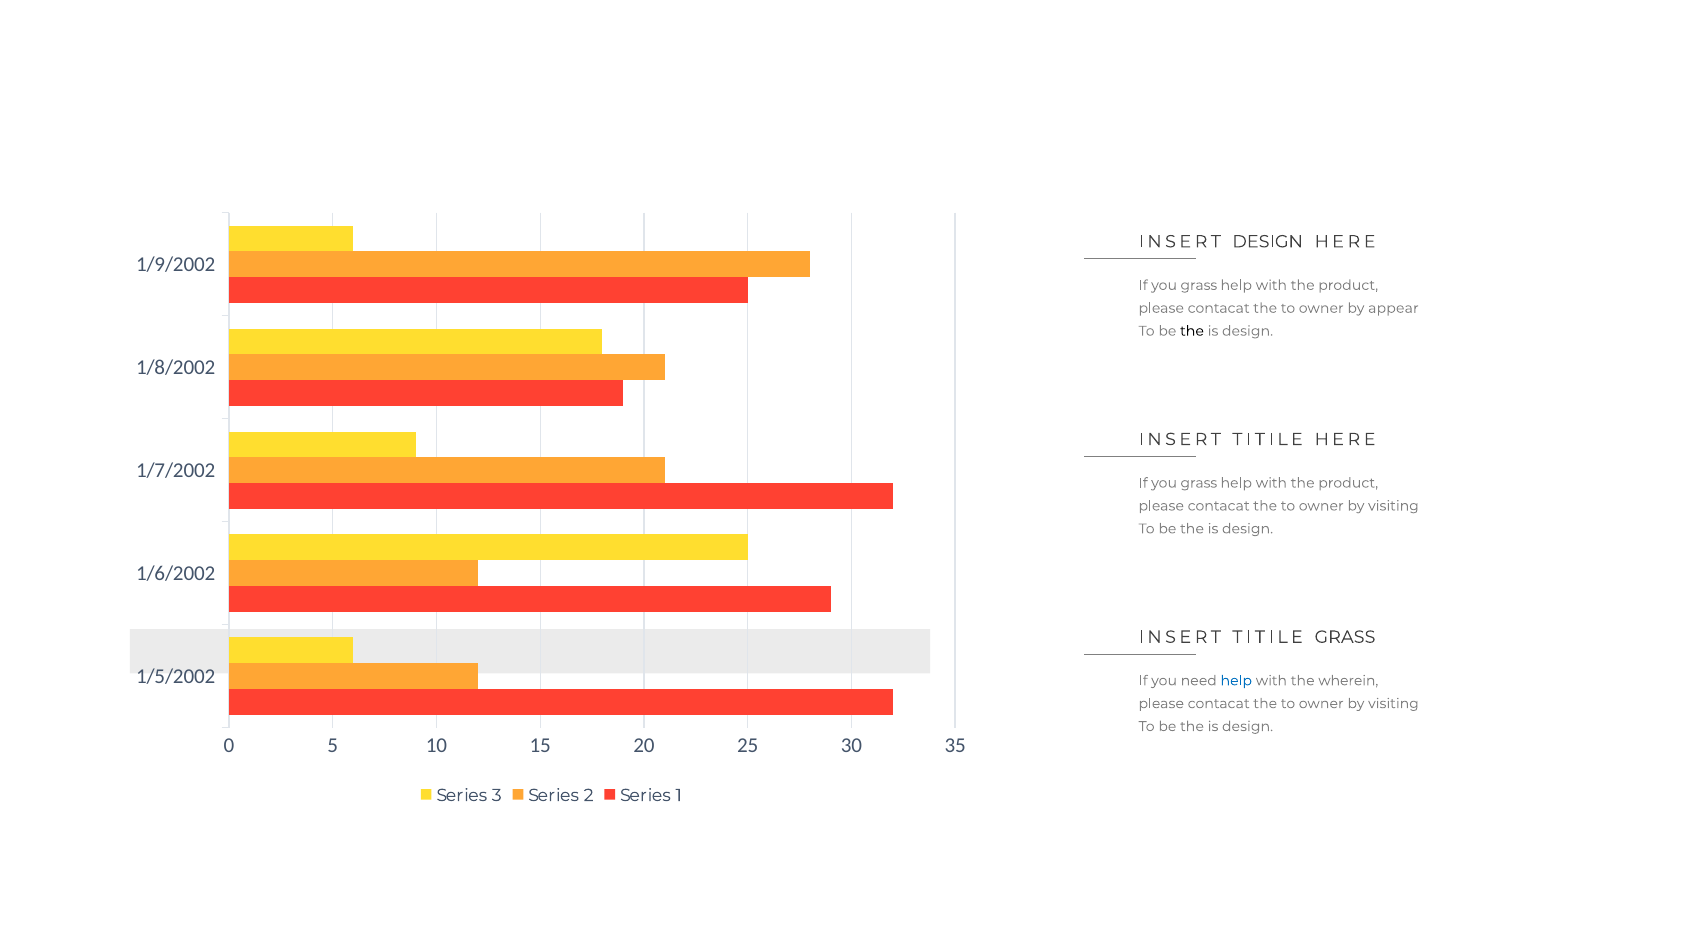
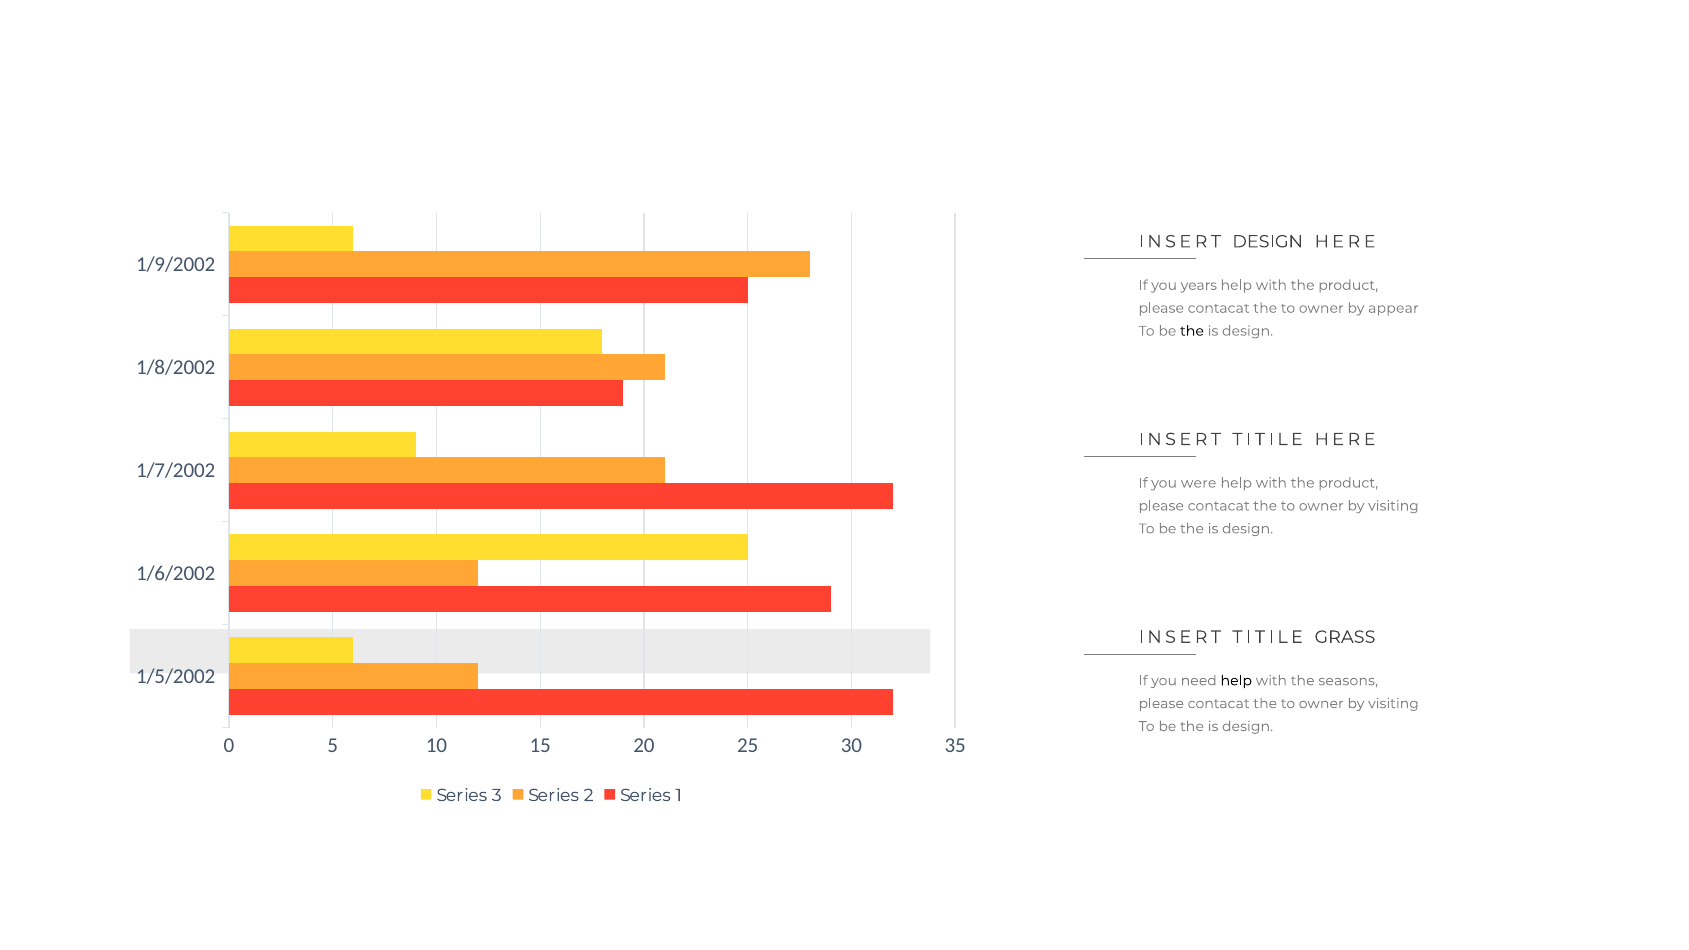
grass: grass -> years (1199, 285)
grass: grass -> were (1199, 483)
help colour: blue -> black (1236, 681)
wherein: wherein -> seasons (1348, 681)
